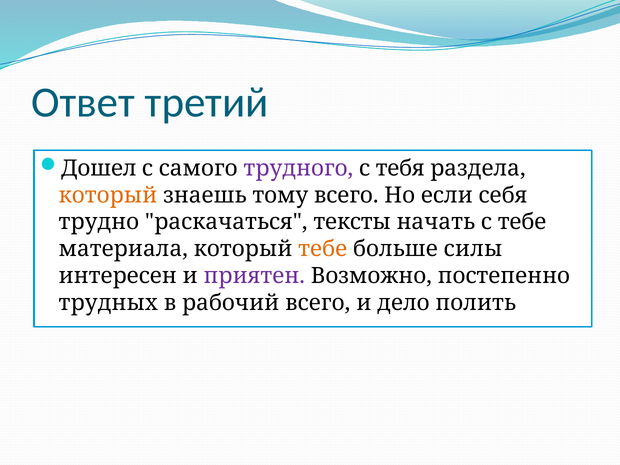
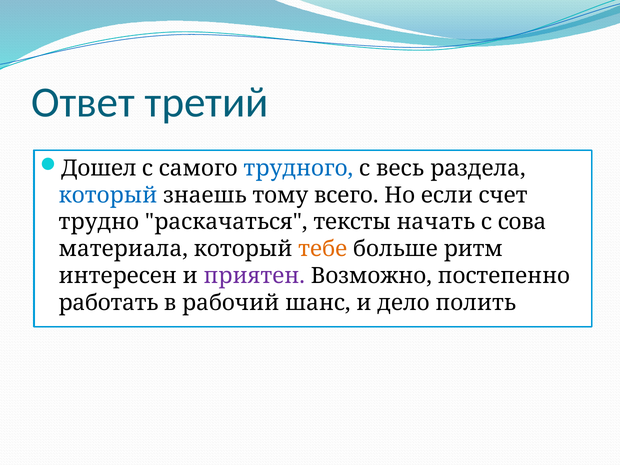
трудного colour: purple -> blue (298, 168)
тебя: тебя -> весь (400, 168)
который colour: orange -> blue (108, 195)
себя: себя -> счет (503, 195)
с тебе: тебе -> сова (522, 222)
силы: силы -> ритм (473, 249)
трудных: трудных -> работать (108, 303)
рабочий всего: всего -> шанс (318, 303)
